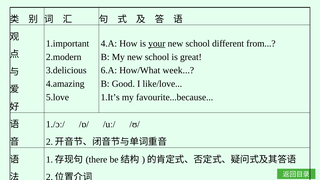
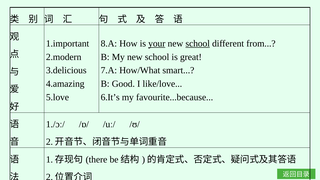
4.A: 4.A -> 8.A (109, 44)
school underline: none -> present (198, 44)
6.A: 6.A -> 7.A (109, 70)
week: week -> smart (178, 70)
1.It’s: 1.It’s -> 6.It’s (110, 97)
